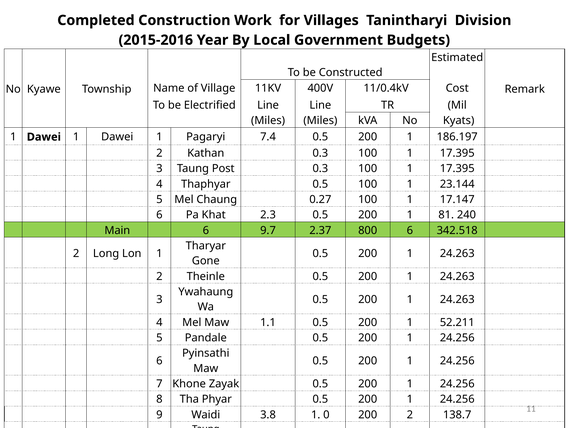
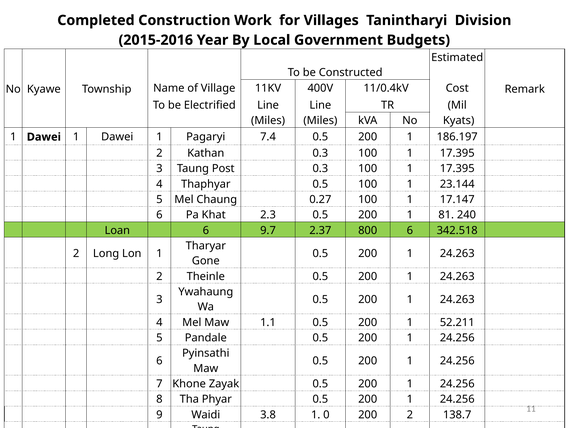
Main: Main -> Loan (117, 230)
